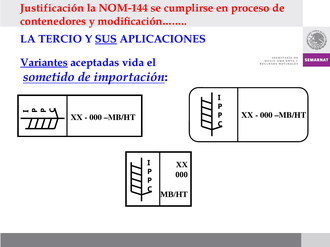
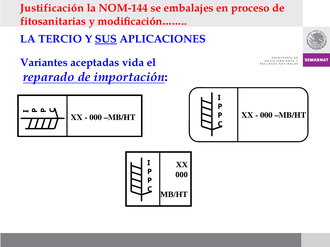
cumplirse: cumplirse -> embalajes (189, 8)
contenedores: contenedores -> fitosanitarias (53, 21)
Variantes underline: present -> none (44, 63)
sometido: sometido -> reparado (49, 77)
